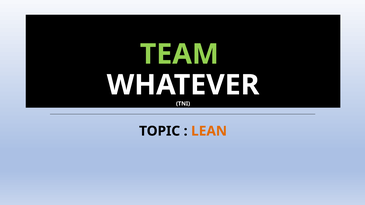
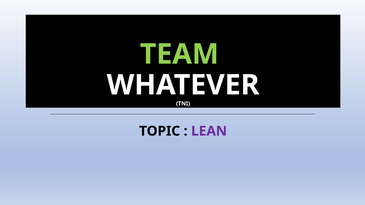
LEAN colour: orange -> purple (209, 131)
